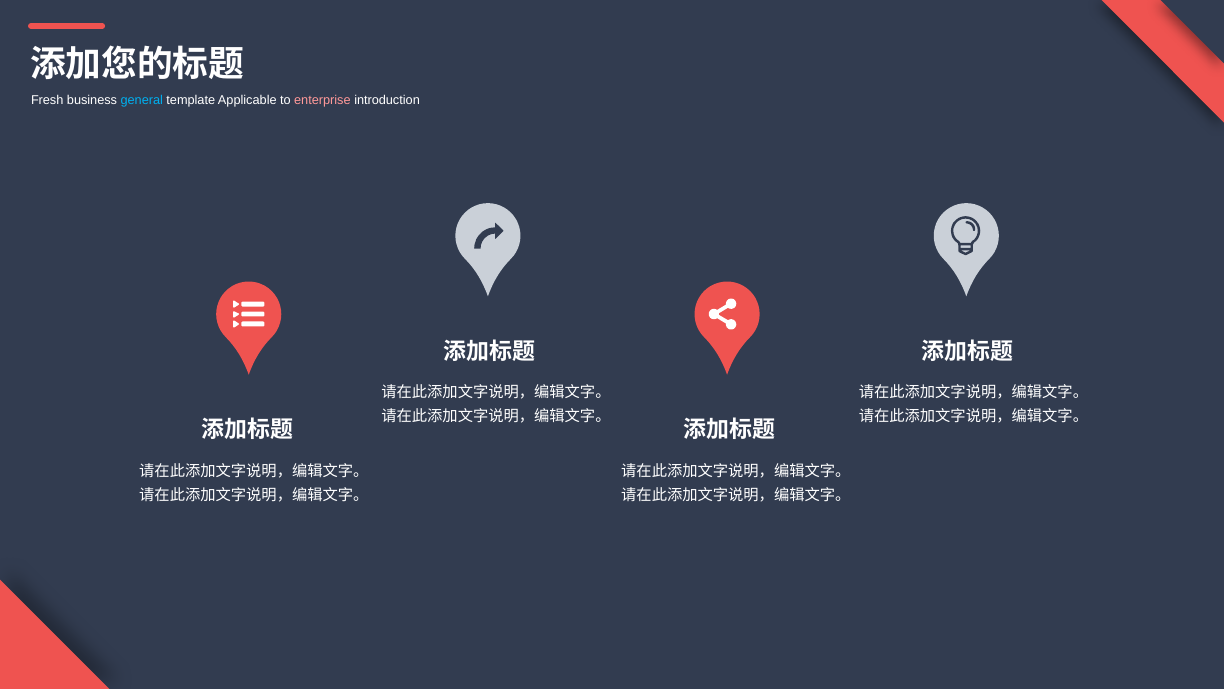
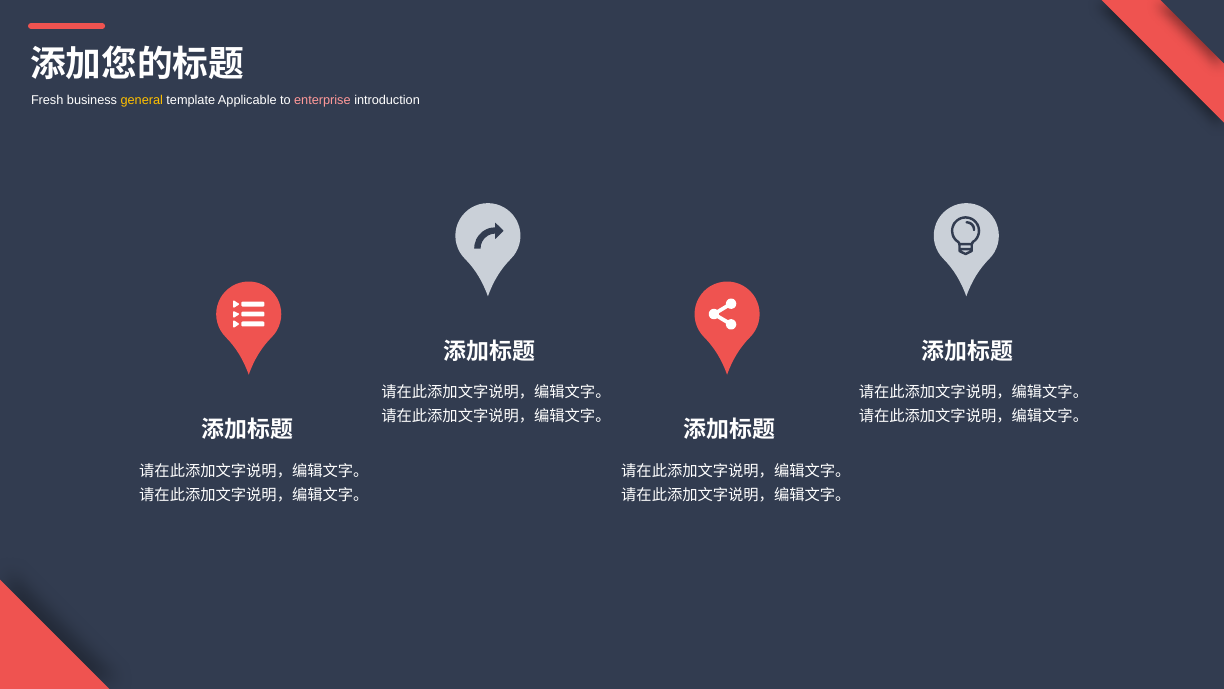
general colour: light blue -> yellow (142, 100)
